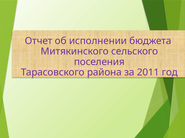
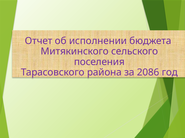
2011: 2011 -> 2086 (148, 73)
